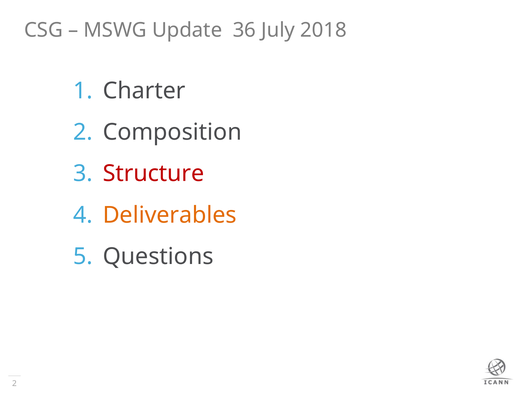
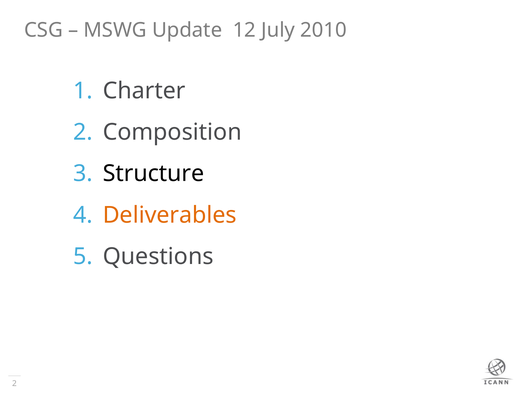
36: 36 -> 12 (244, 30)
2018: 2018 -> 2010 (324, 30)
Structure colour: red -> black (153, 174)
